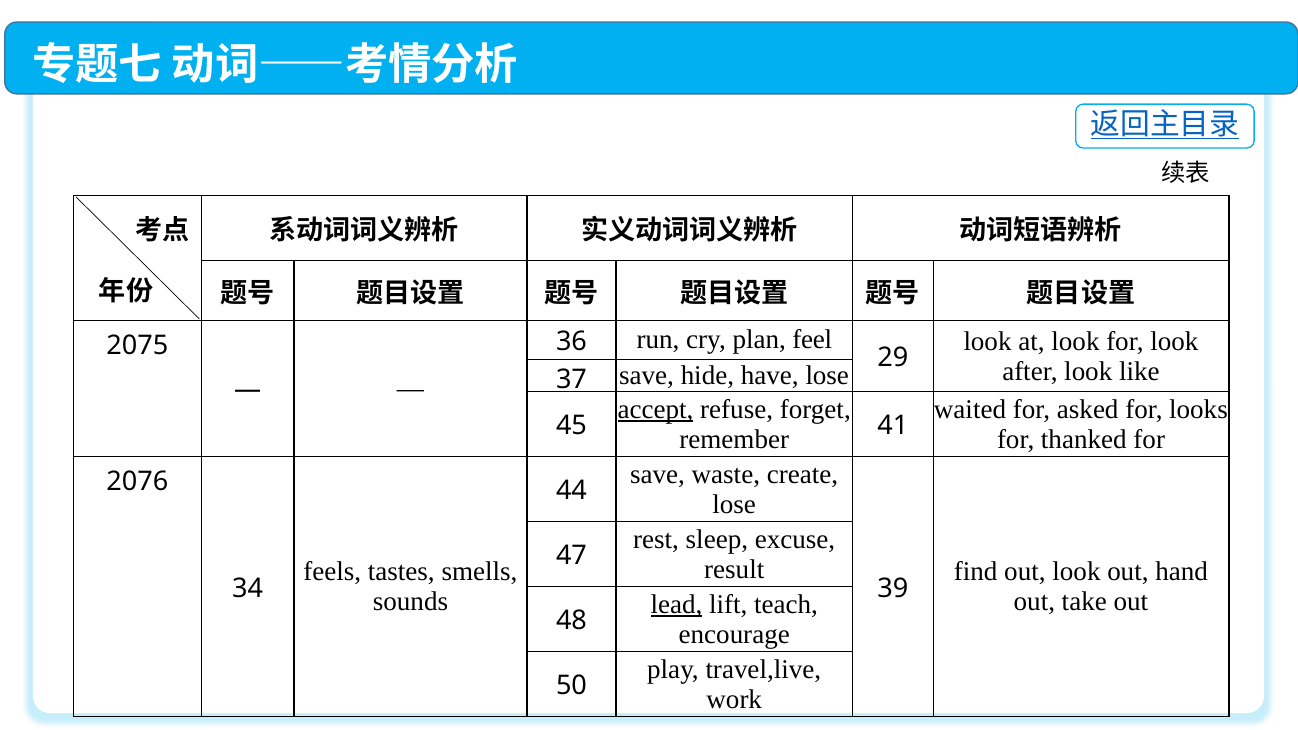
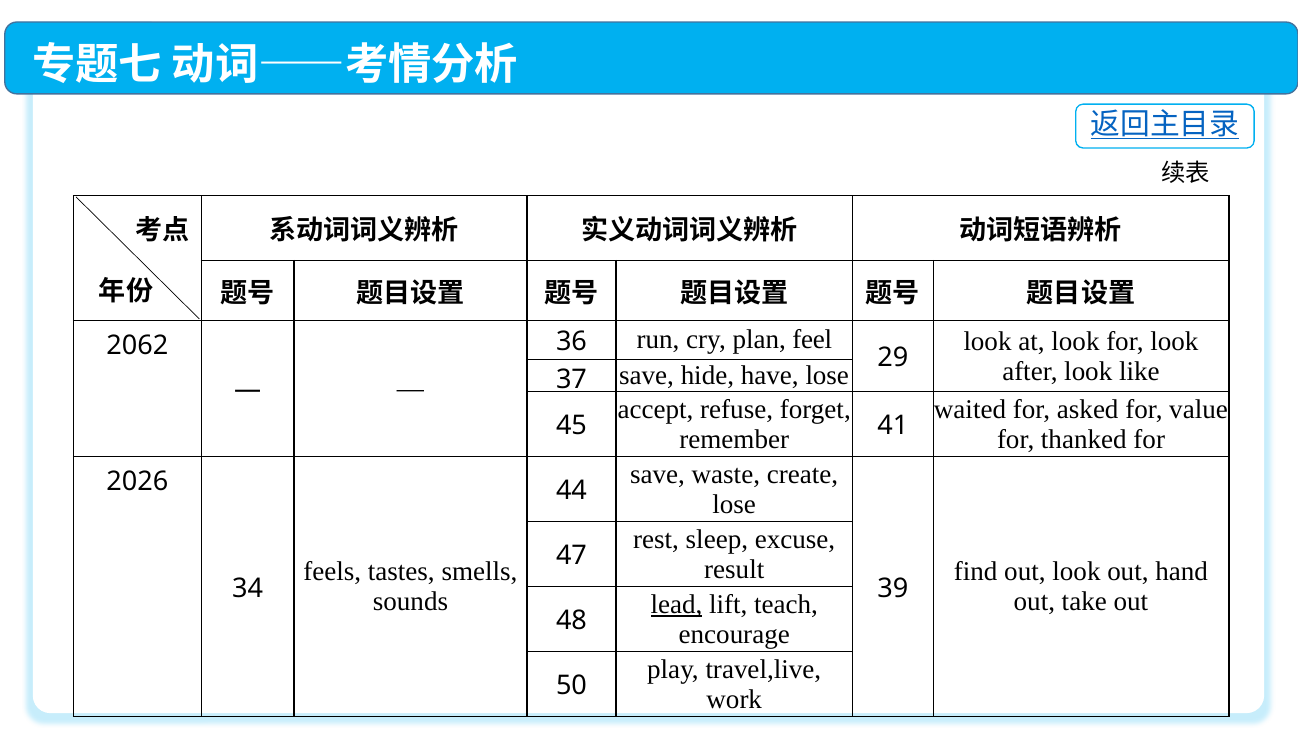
2075: 2075 -> 2062 (137, 345)
accept underline: present -> none (656, 410)
looks: looks -> value (1199, 409)
2076: 2076 -> 2026 (137, 482)
